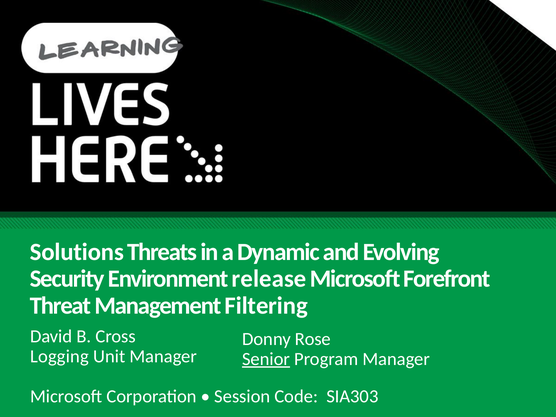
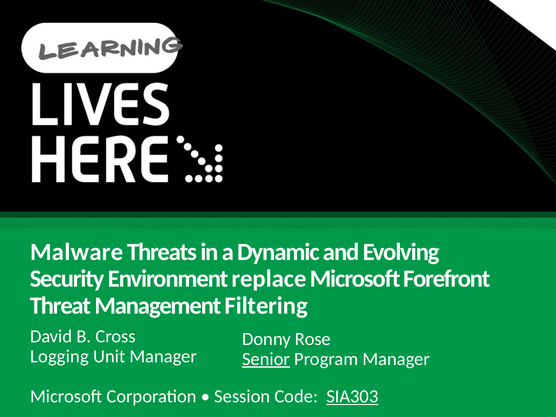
Solutions: Solutions -> Malware (77, 252)
release: release -> replace (269, 279)
SIA303 underline: none -> present (352, 396)
